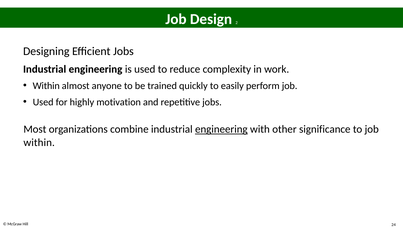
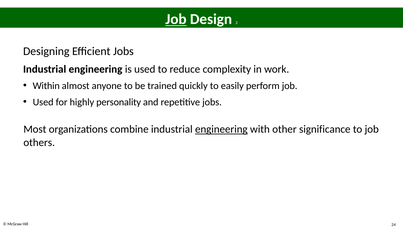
Job underline: none -> present (176, 19)
motivation: motivation -> personality (119, 102)
within: within -> others (39, 142)
